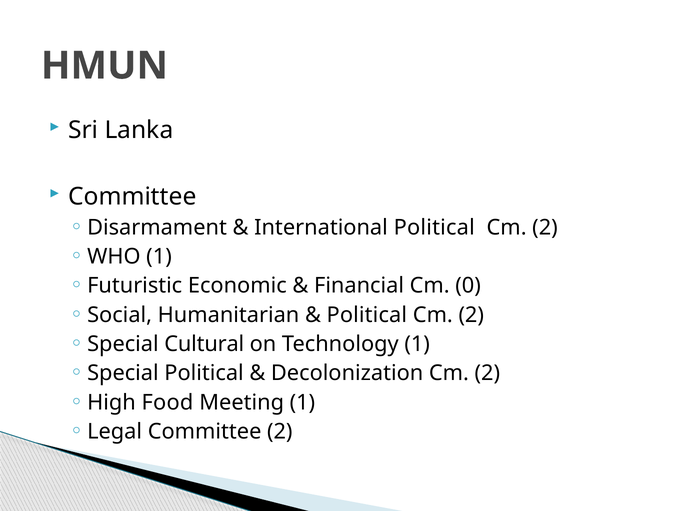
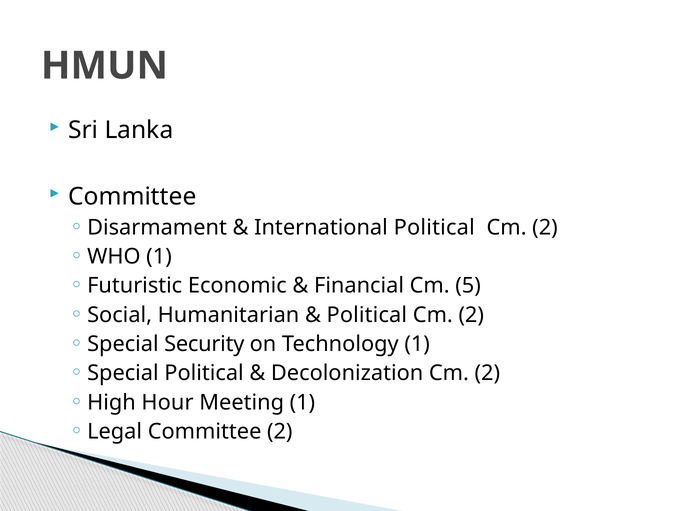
0: 0 -> 5 (468, 286)
Cultural: Cultural -> Security (204, 344)
Food: Food -> Hour (168, 403)
